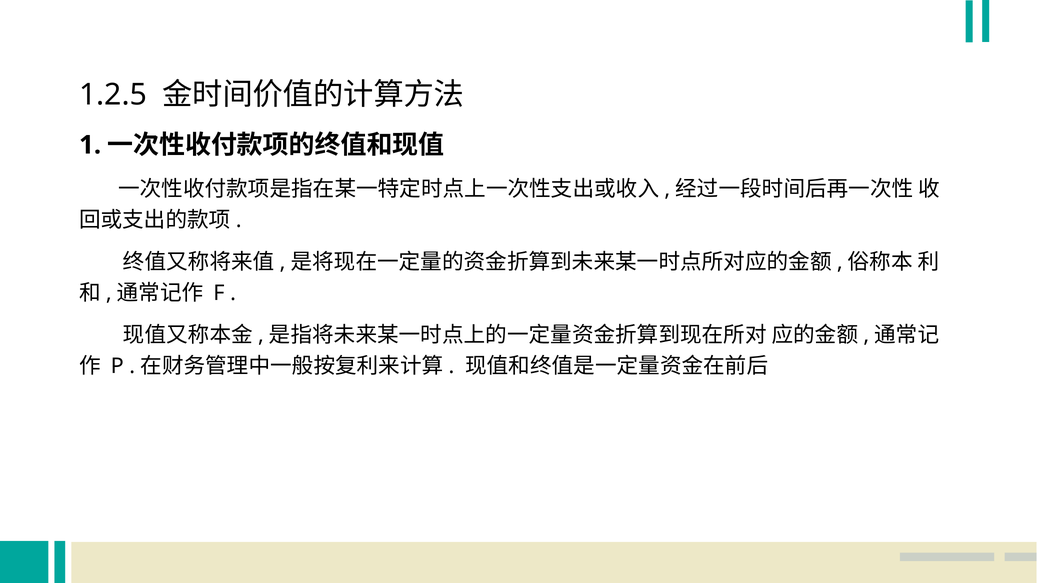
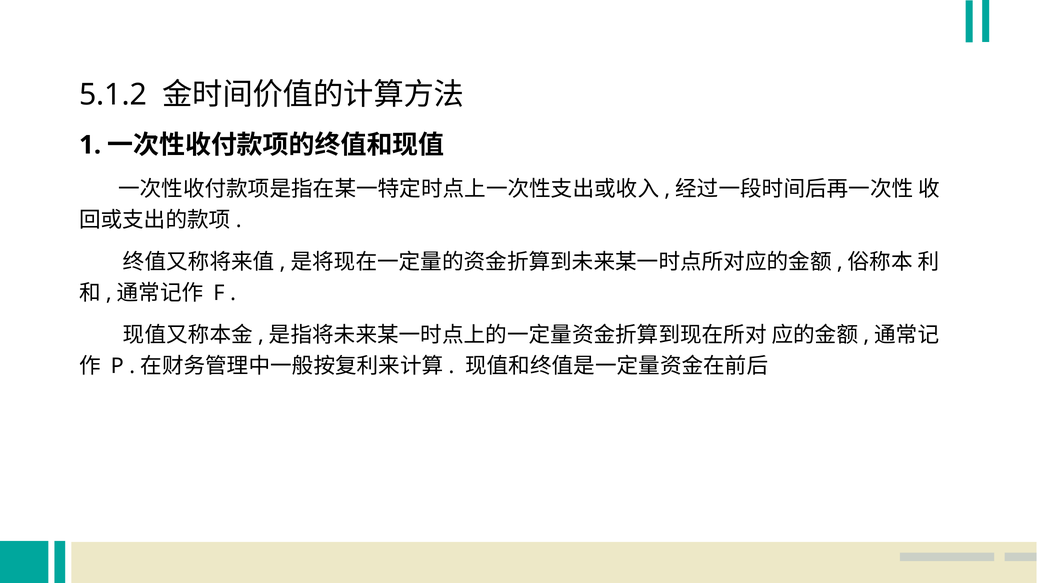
1.2.5: 1.2.5 -> 5.1.2 (113, 95)
